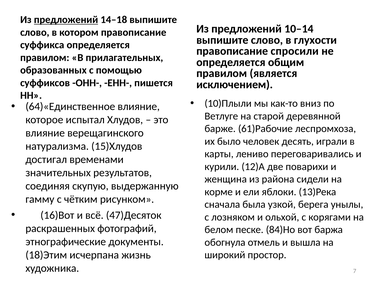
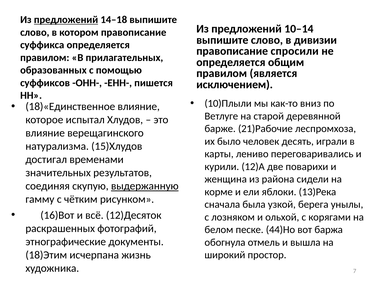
глухости: глухости -> дивизии (315, 40)
64)«Единственное: 64)«Единственное -> 18)«Единственное (70, 107)
61)Рабочие: 61)Рабочие -> 21)Рабочие (265, 129)
выдержанную underline: none -> present (145, 186)
47)Десяток: 47)Десяток -> 12)Десяток (134, 215)
84)Но: 84)Но -> 44)Но (280, 230)
